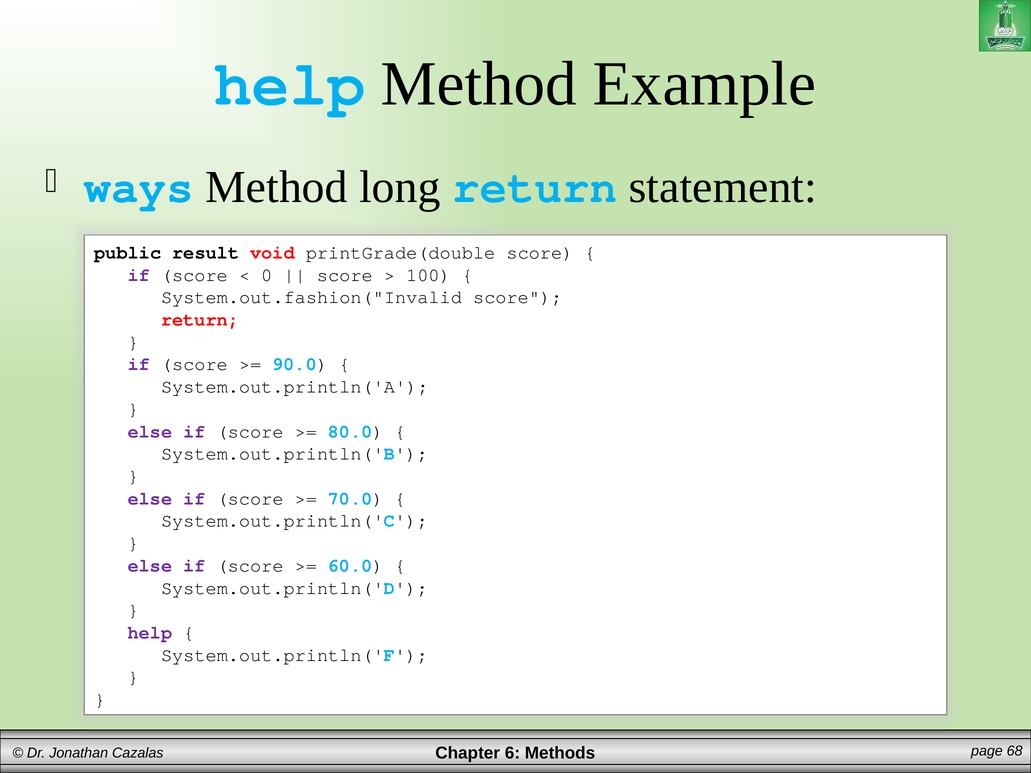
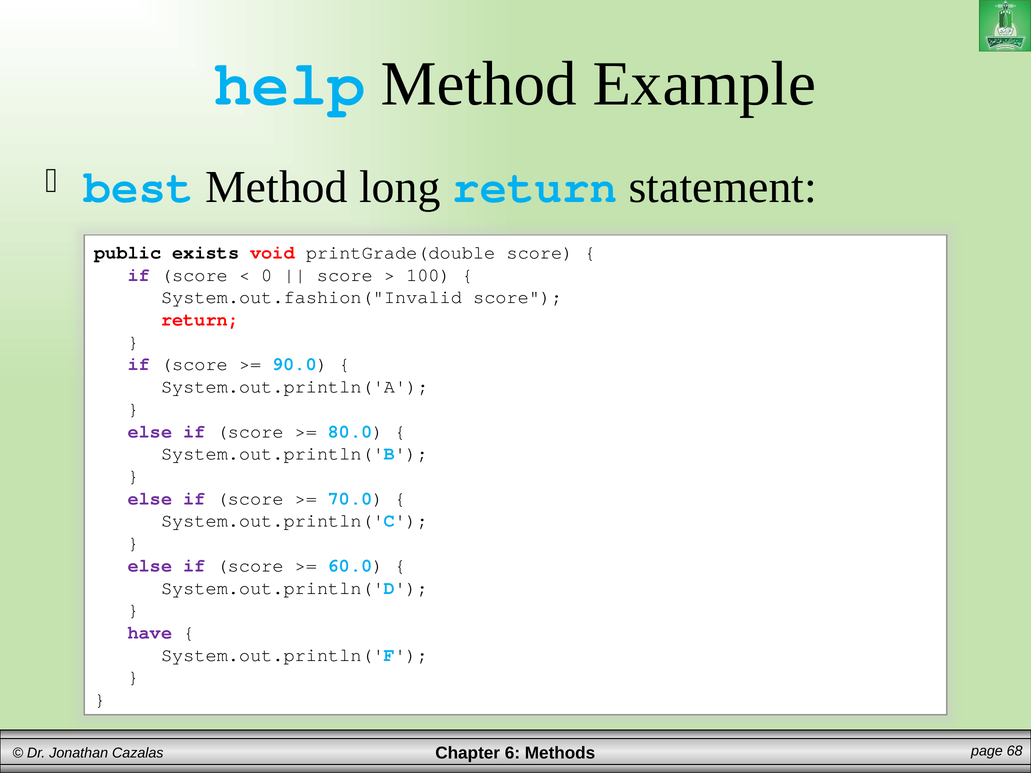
ways: ways -> best (139, 187)
result: result -> exists (206, 253)
help: help -> have (150, 633)
